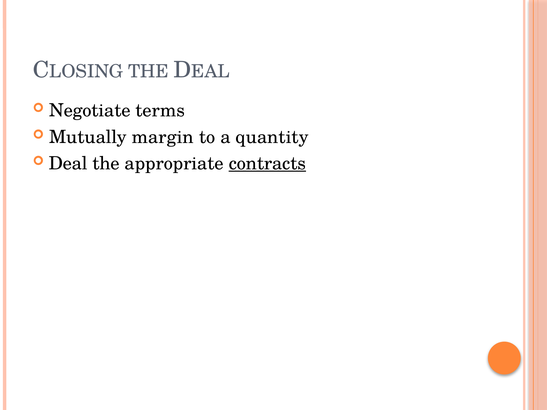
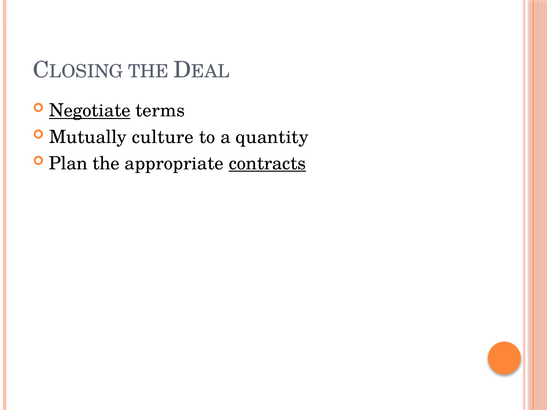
Negotiate underline: none -> present (90, 111)
margin: margin -> culture (163, 137)
Deal: Deal -> Plan (68, 164)
